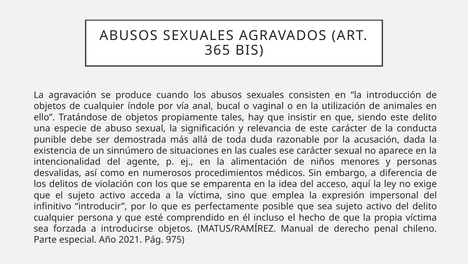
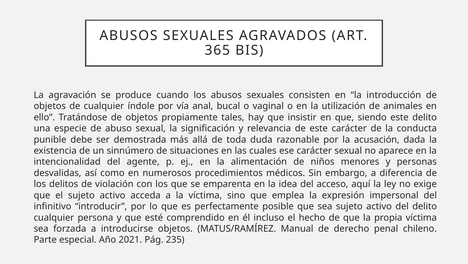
975: 975 -> 235 (175, 239)
